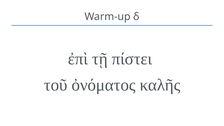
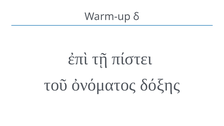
καλῆς: καλῆς -> δόξης (160, 85)
